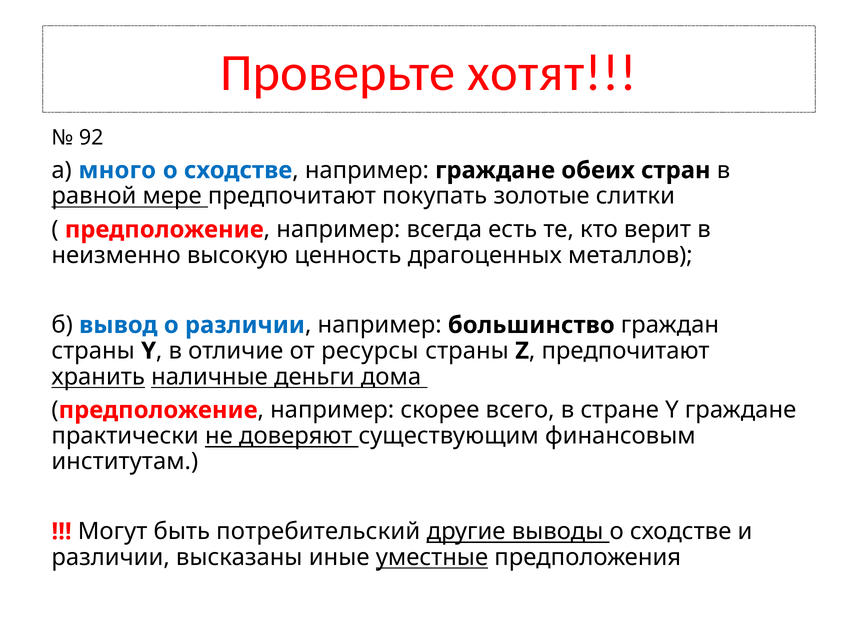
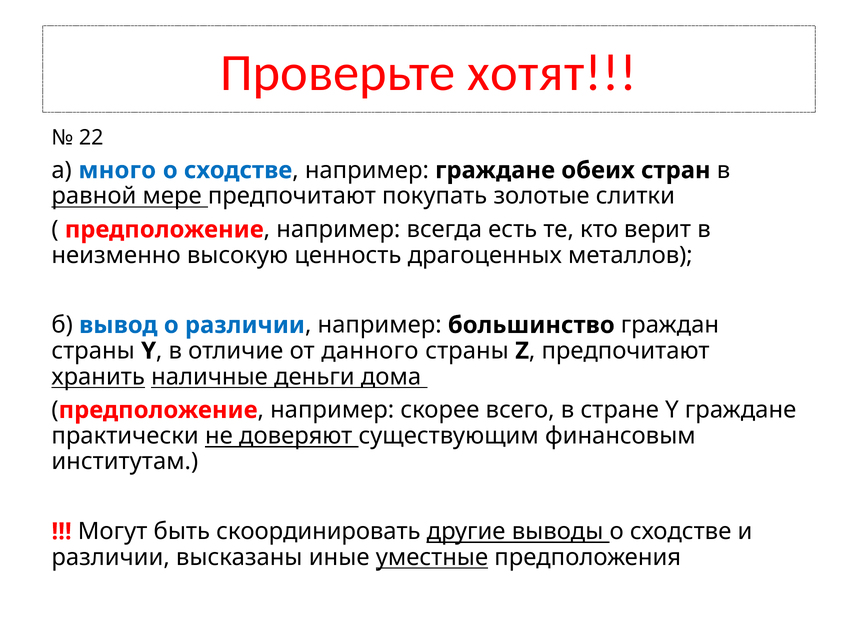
92: 92 -> 22 (91, 138)
ресурсы: ресурсы -> данного (370, 351)
потребительский: потребительский -> скоординировать (318, 531)
